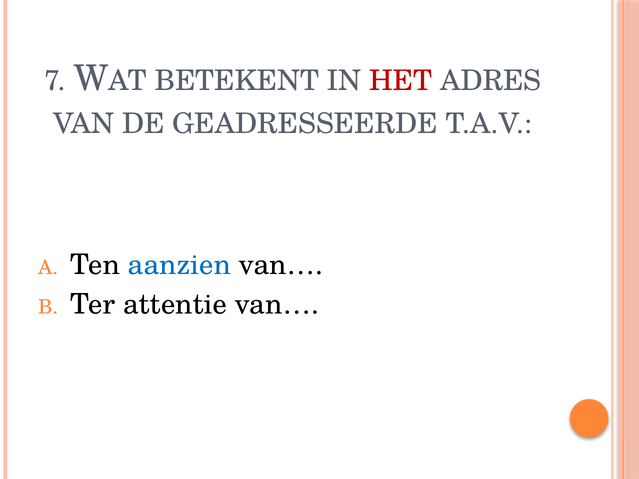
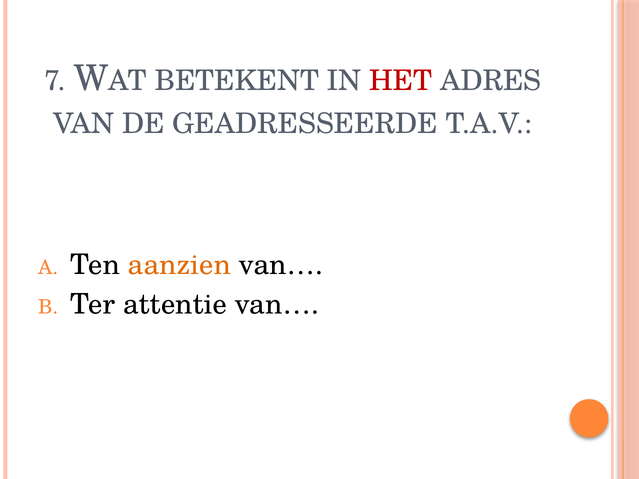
aanzien colour: blue -> orange (179, 265)
